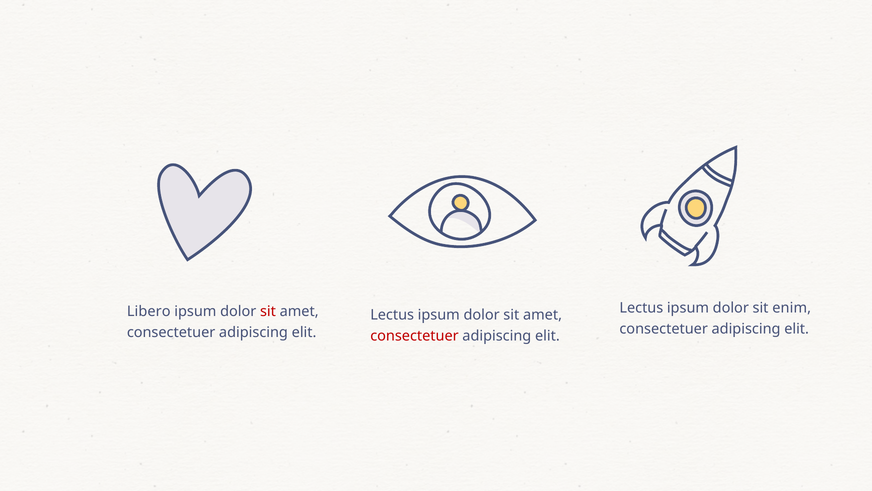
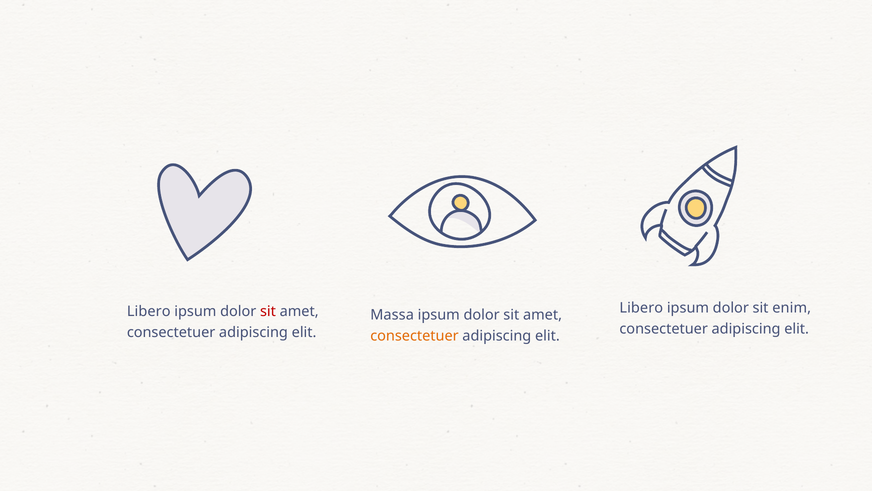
Lectus: Lectus -> Libero (641, 308)
Lectus: Lectus -> Massa (392, 315)
consectetuer colour: red -> orange (414, 336)
